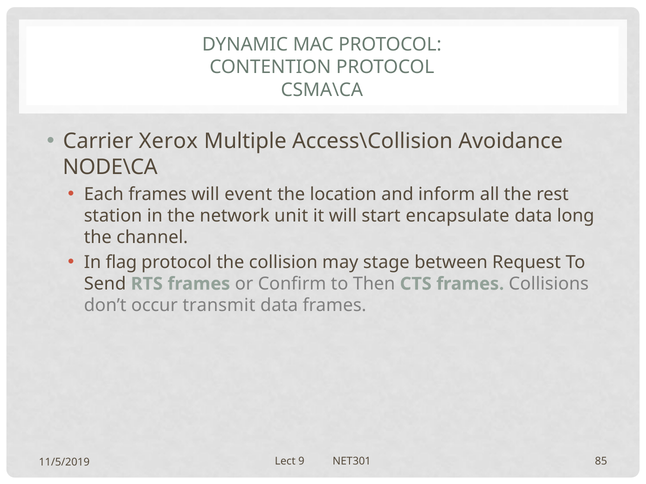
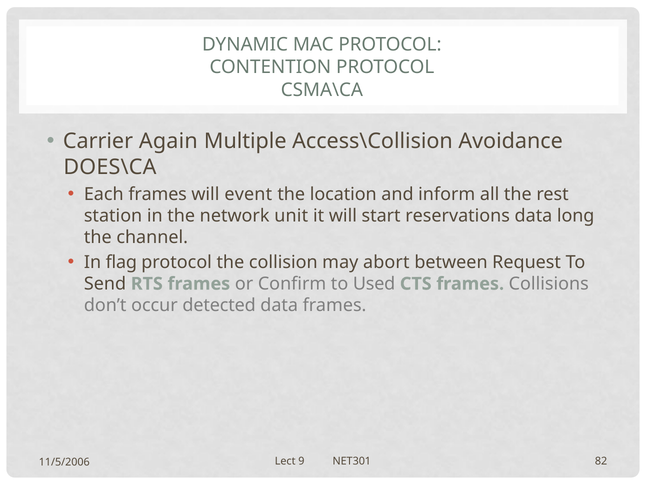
Xerox: Xerox -> Again (168, 141)
NODE\CA: NODE\CA -> DOES\CA (110, 167)
encapsulate: encapsulate -> reservations (458, 216)
stage: stage -> abort (386, 263)
Then: Then -> Used (374, 284)
transmit: transmit -> detected (219, 306)
85: 85 -> 82 (601, 462)
11/5/2019: 11/5/2019 -> 11/5/2006 (64, 463)
